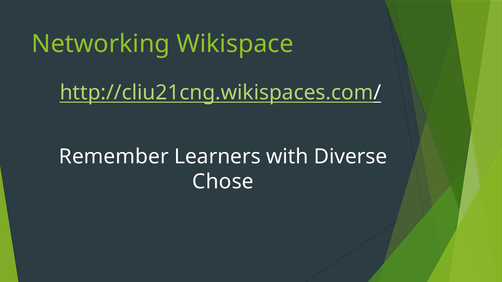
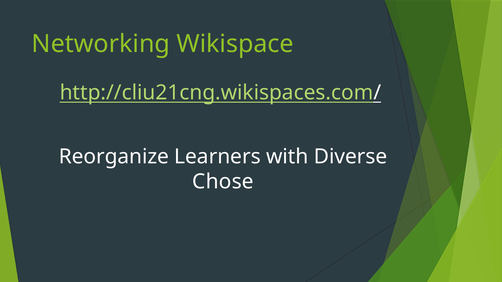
Remember: Remember -> Reorganize (114, 157)
